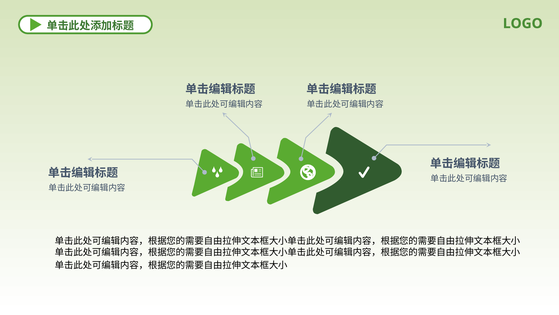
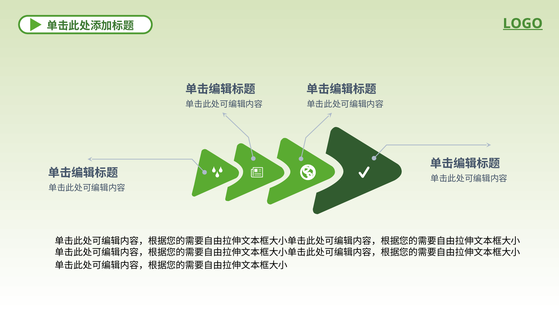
LOGO underline: none -> present (523, 23)
